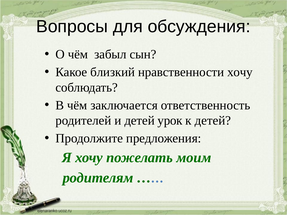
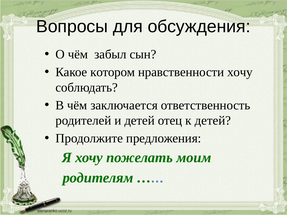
близкий: близкий -> котором (113, 72)
урок: урок -> отец (170, 121)
